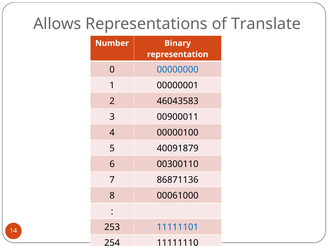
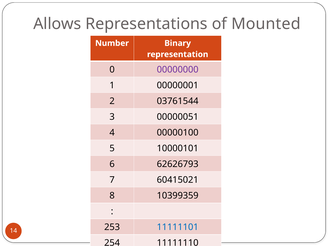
Translate: Translate -> Mounted (266, 24)
00000000 colour: blue -> purple (178, 70)
46043583: 46043583 -> 03761544 (178, 101)
00900011: 00900011 -> 00000051 (178, 117)
40091879: 40091879 -> 10000101 (178, 148)
00300110: 00300110 -> 62626793 (178, 164)
86871136: 86871136 -> 60415021 (178, 180)
00061000: 00061000 -> 10399359 (178, 196)
